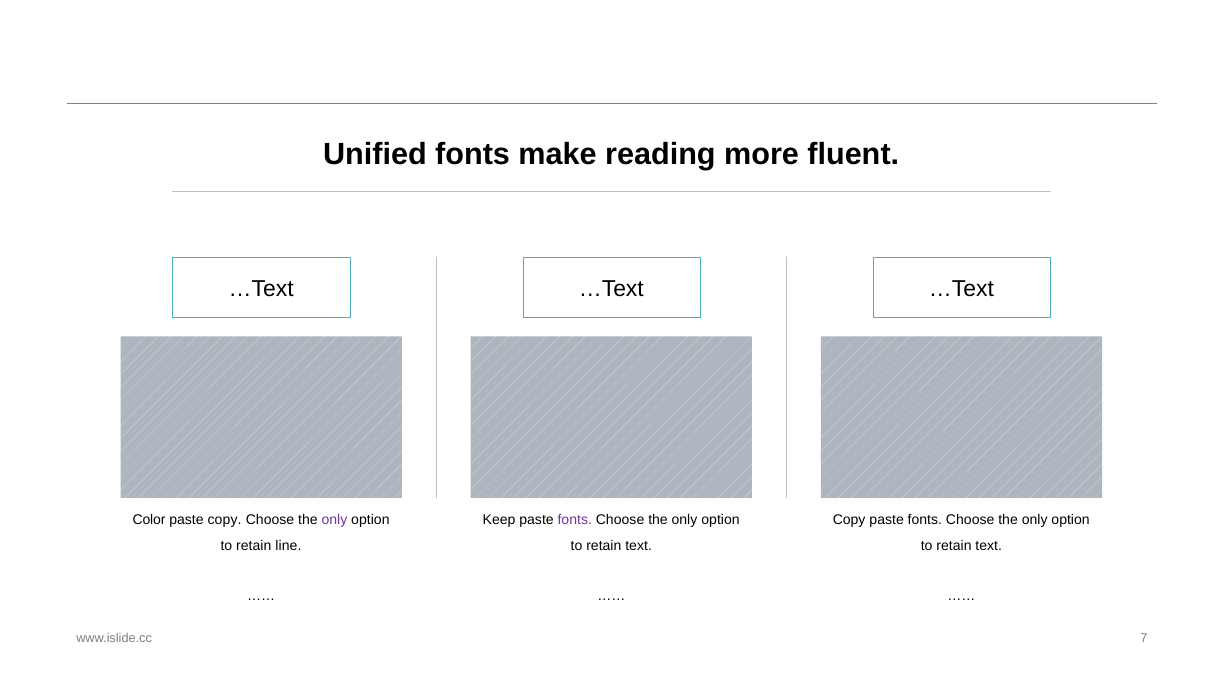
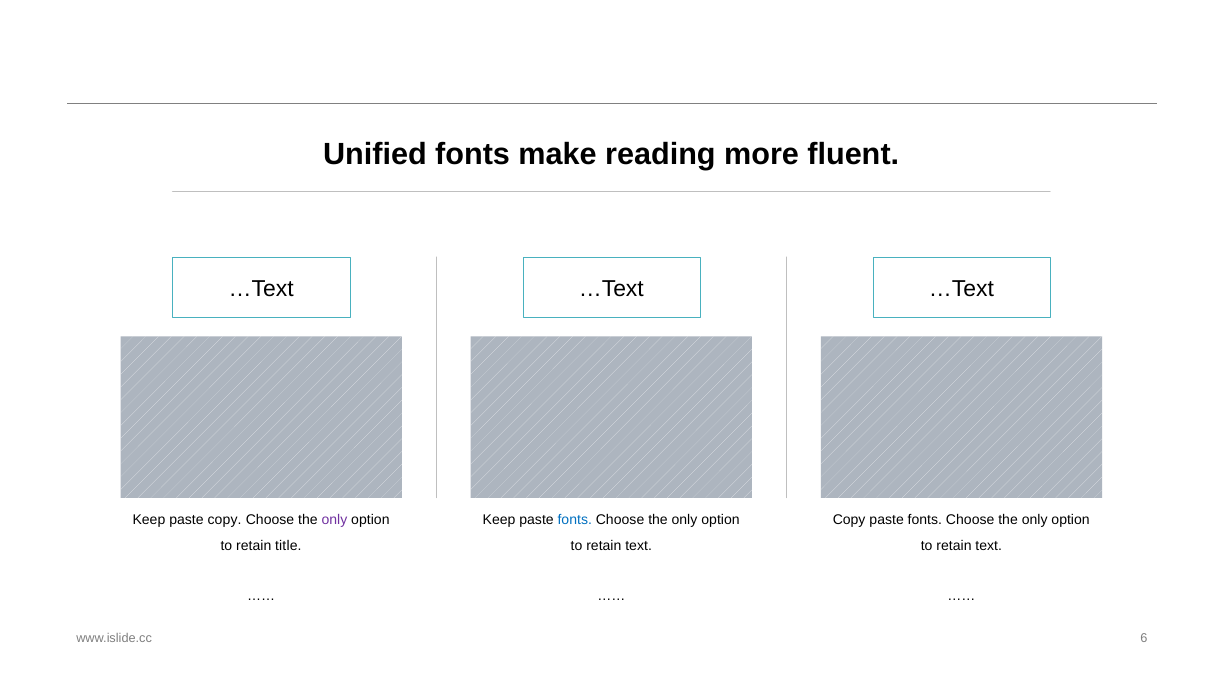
Color: Color -> Keep (149, 520)
fonts colour: purple -> blue (575, 520)
line: line -> title (288, 545)
7: 7 -> 6 (1144, 638)
